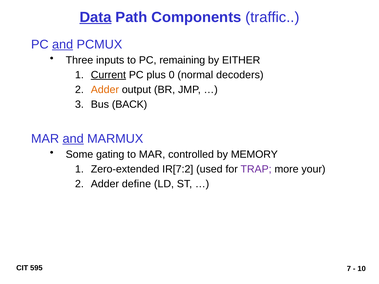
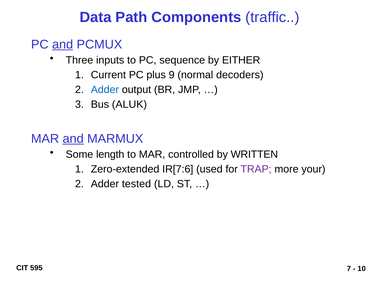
Data underline: present -> none (96, 17)
remaining: remaining -> sequence (182, 60)
Current underline: present -> none (108, 75)
0: 0 -> 9 (172, 75)
Adder colour: orange -> blue (105, 90)
BACK: BACK -> ALUK (129, 104)
gating: gating -> length (110, 155)
MEMORY: MEMORY -> WRITTEN (254, 155)
IR[7:2: IR[7:2 -> IR[7:6 (178, 169)
define: define -> tested (136, 184)
